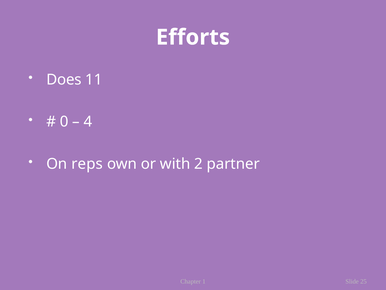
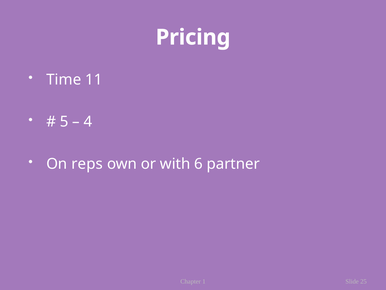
Efforts: Efforts -> Pricing (193, 37)
Does: Does -> Time (64, 80)
0: 0 -> 5 (64, 122)
2: 2 -> 6 (198, 164)
